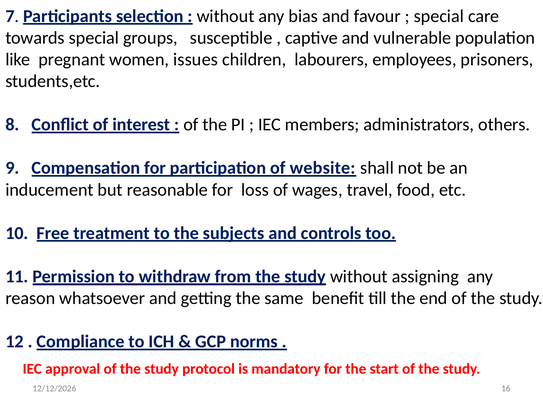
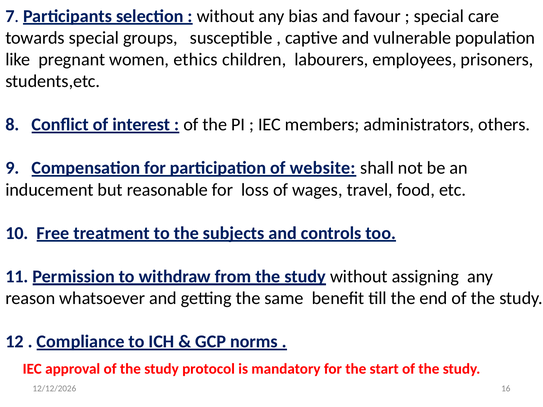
issues: issues -> ethics (196, 60)
